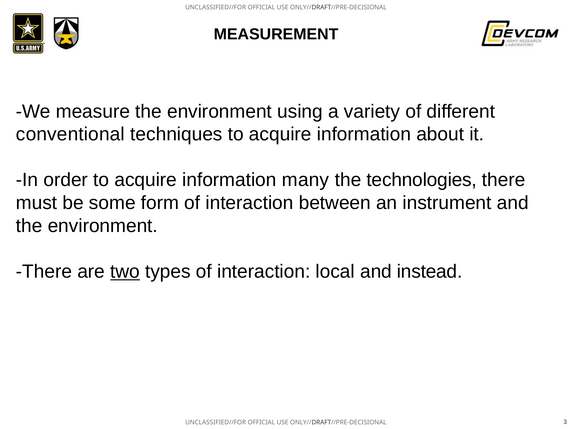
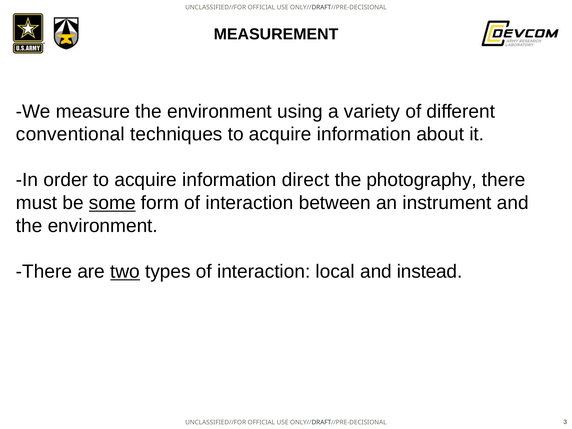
many: many -> direct (306, 180)
technologies: technologies -> photography (422, 180)
some underline: none -> present (112, 203)
